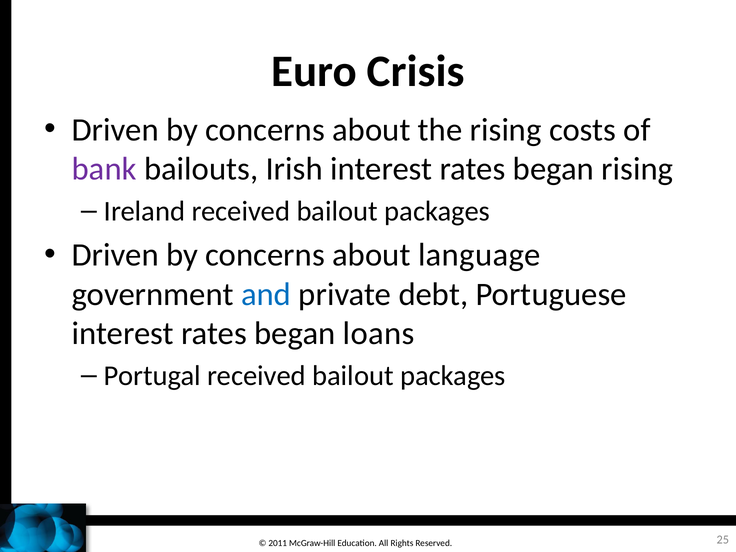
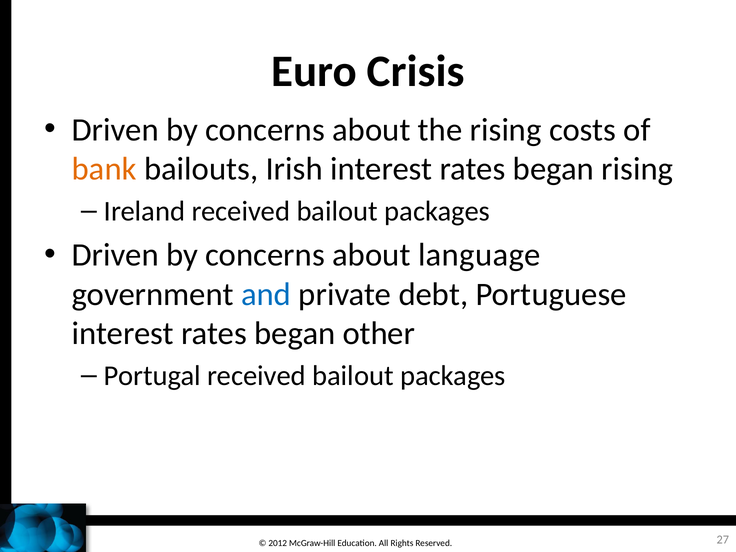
bank colour: purple -> orange (104, 169)
loans: loans -> other (379, 334)
2011: 2011 -> 2012 (278, 543)
25: 25 -> 27 (723, 540)
